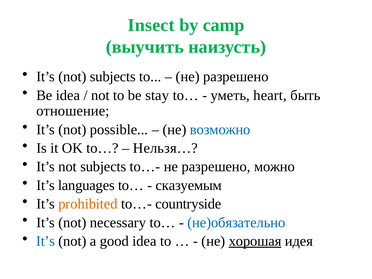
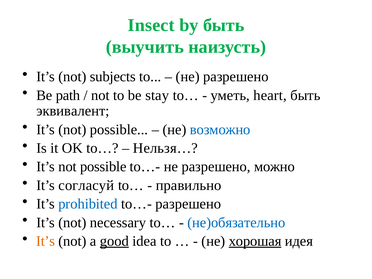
by camp: camp -> быть (224, 25)
Be idea: idea -> path (68, 95)
отношение: отношение -> эквивалент (73, 111)
subjects: subjects -> possible (103, 167)
languages: languages -> согласуй (86, 185)
сказуемым: сказуемым -> правильно (189, 185)
prohibited colour: orange -> blue (88, 204)
to…- countryside: countryside -> разрешено (188, 204)
It’s colour: blue -> orange (46, 241)
good underline: none -> present (114, 241)
